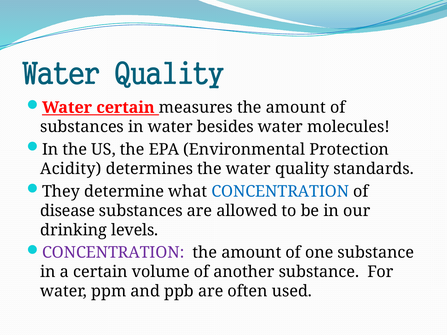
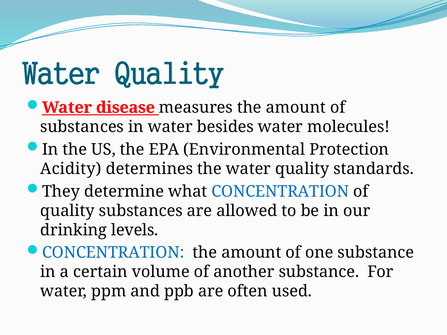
Water certain: certain -> disease (126, 108)
disease: disease -> quality (67, 211)
CONCENTRATION colour: purple -> blue (113, 253)
